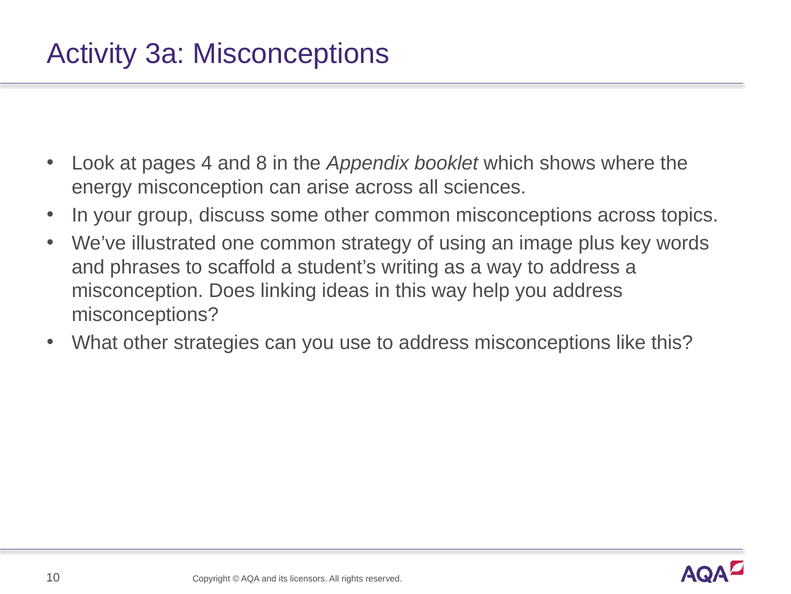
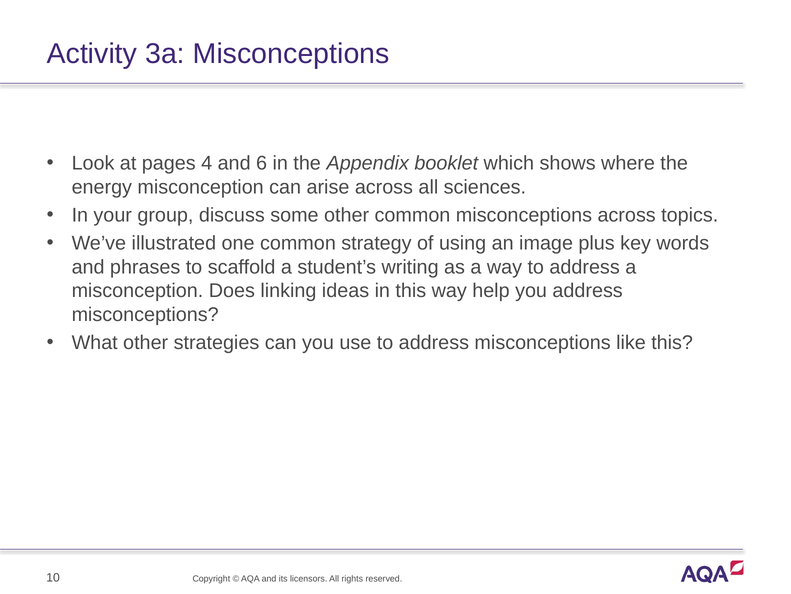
8: 8 -> 6 (262, 163)
